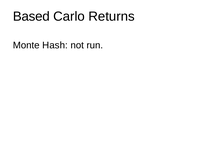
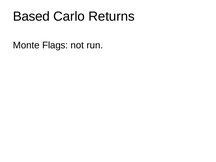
Hash: Hash -> Flags (55, 45)
